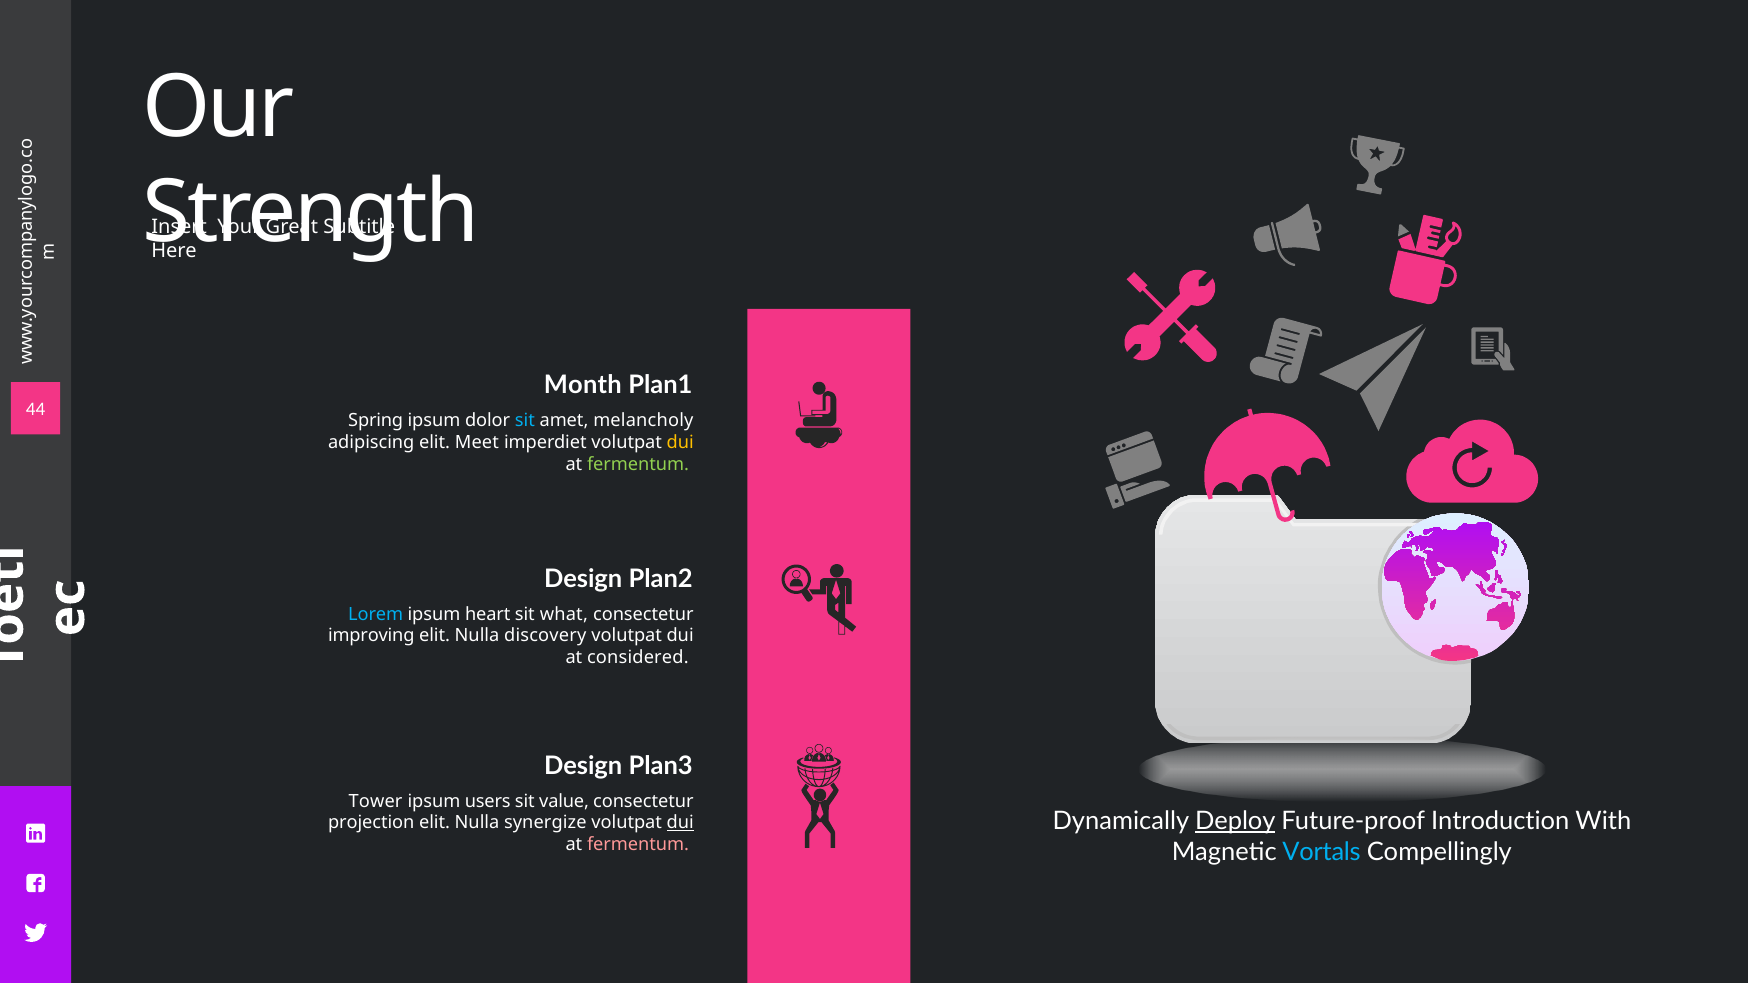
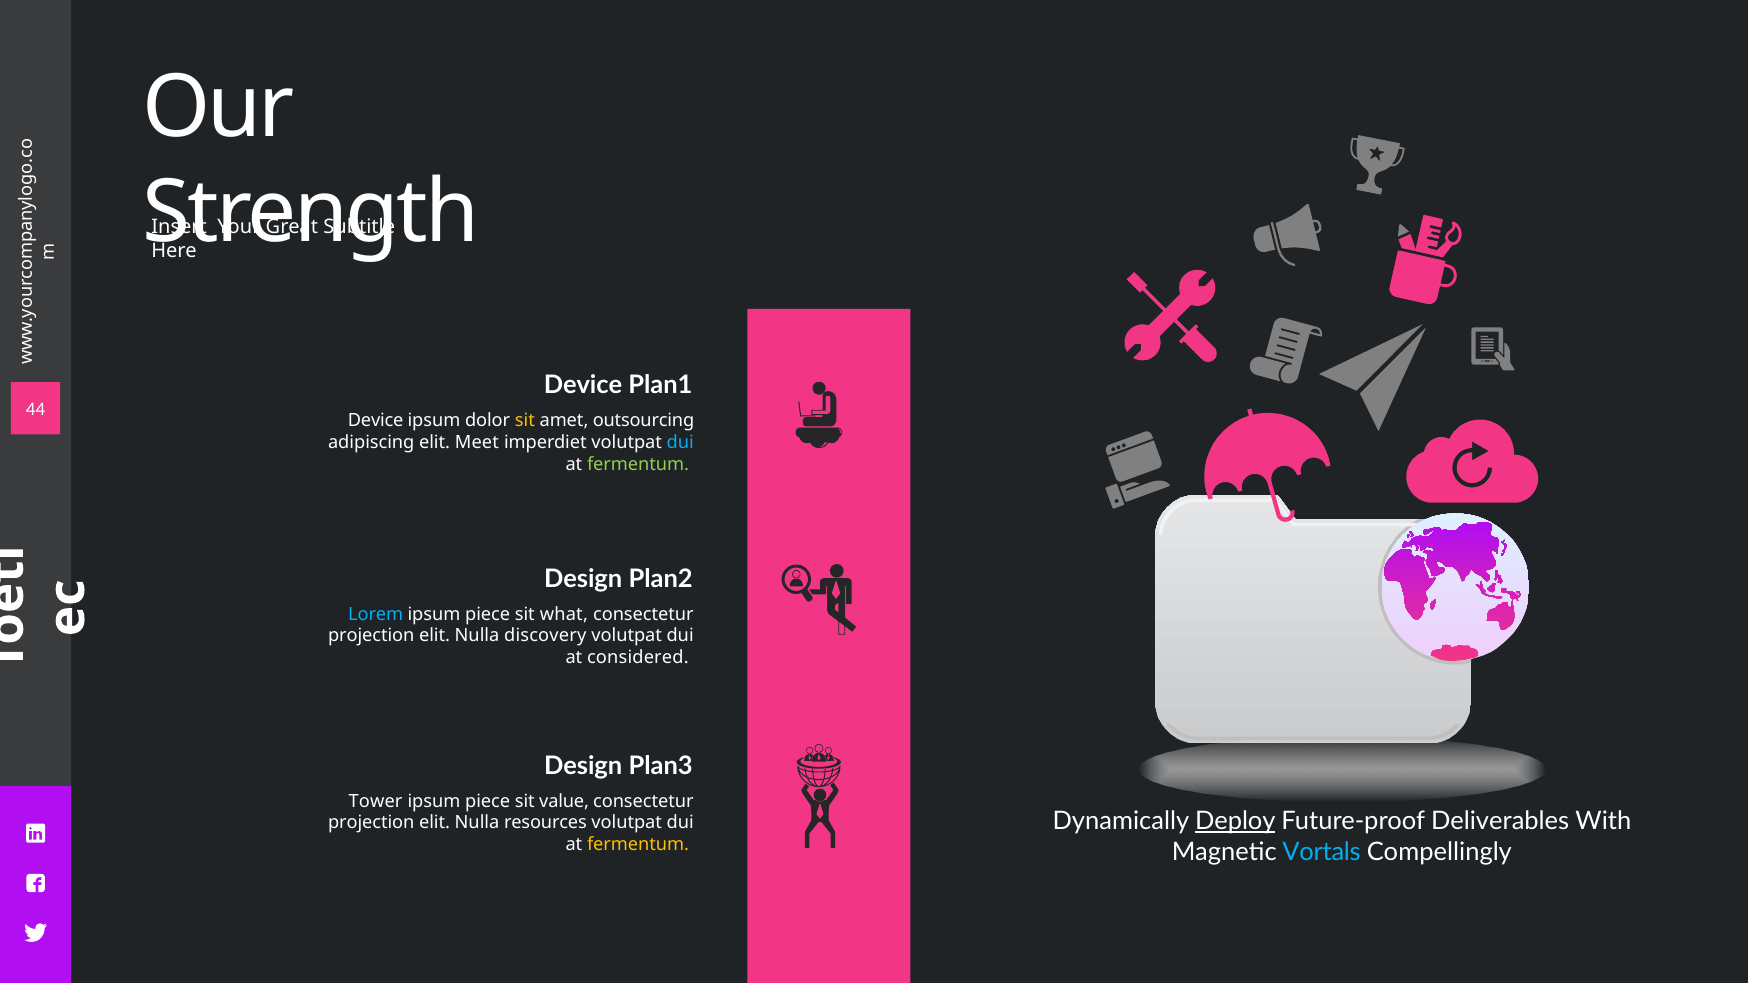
Month: Month -> Device (583, 385)
Spring: Spring -> Device (376, 420)
sit colour: light blue -> yellow (525, 420)
melancholy: melancholy -> outsourcing (644, 420)
dui colour: yellow -> light blue (680, 442)
heart: heart -> piece (488, 614)
improving: improving -> projection (371, 636)
users: users -> piece (488, 801)
Introduction: Introduction -> Deliverables (1500, 821)
synergize: synergize -> resources (545, 823)
dui underline: present -> none (680, 823)
fermentum colour: pink -> yellow (638, 845)
